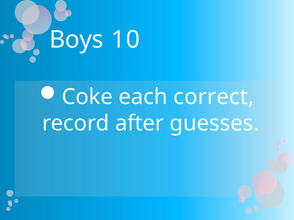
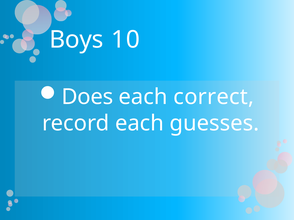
Coke: Coke -> Does (87, 97)
record after: after -> each (139, 124)
